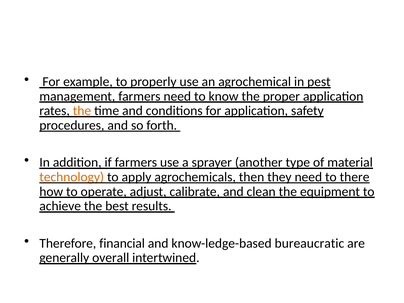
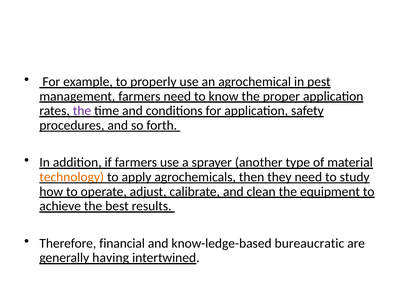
the colour: orange -> purple (82, 111)
there: there -> study (355, 177)
overall: overall -> having (111, 258)
